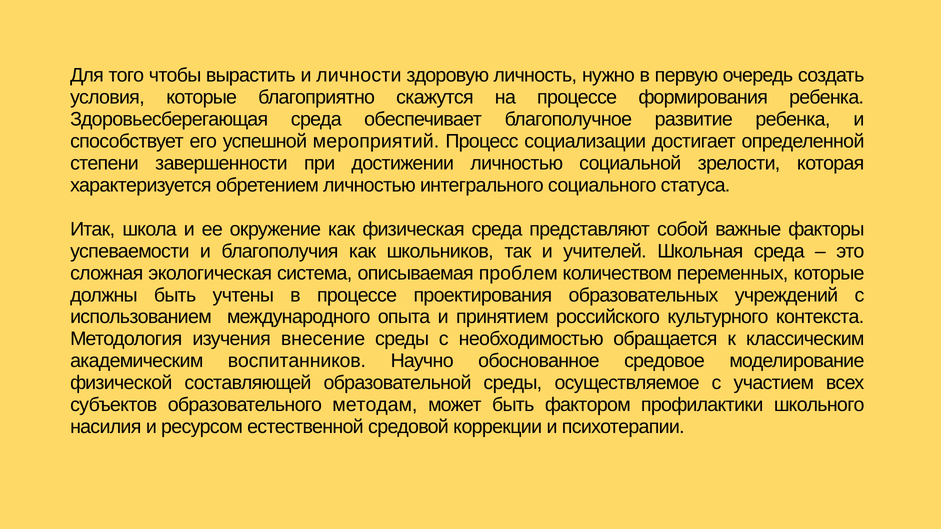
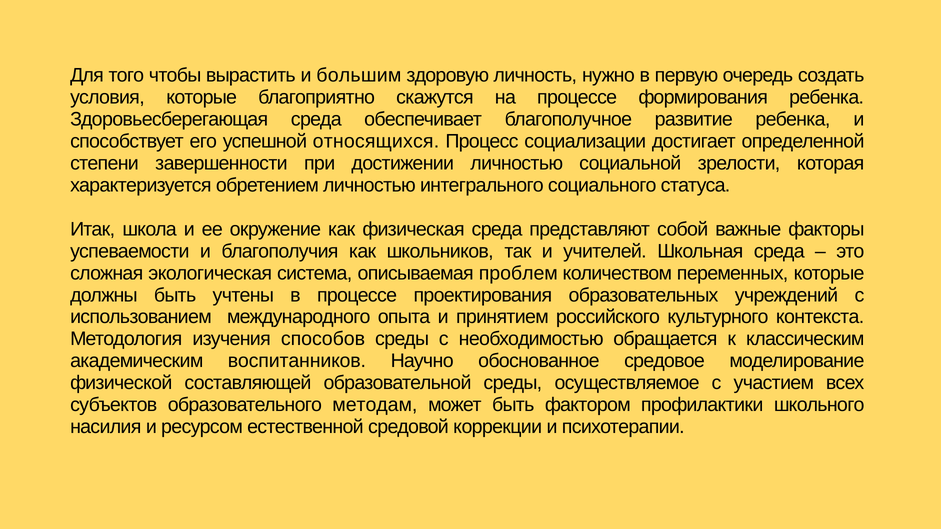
личности: личности -> большим (359, 76)
мероприятий: мероприятий -> относящихся (376, 141)
внесение: внесение -> способов (323, 339)
